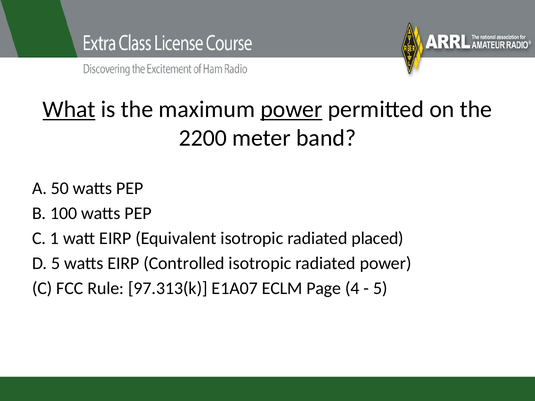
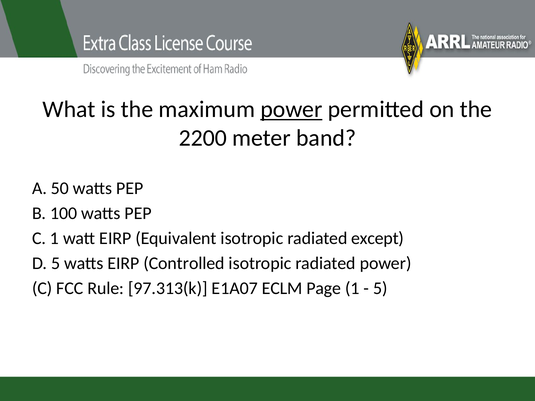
What underline: present -> none (69, 110)
placed: placed -> except (378, 238)
Page 4: 4 -> 1 (352, 288)
